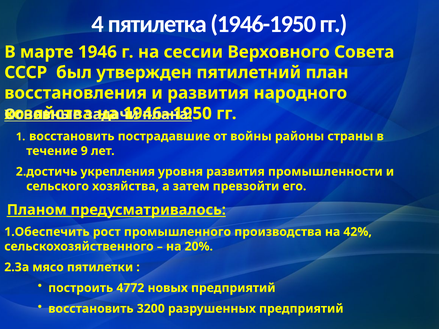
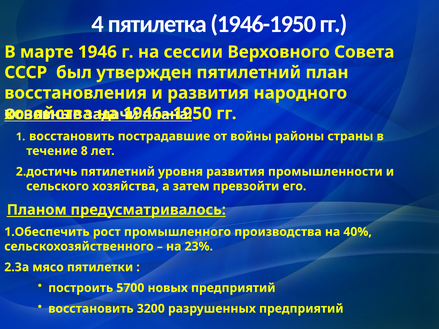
9: 9 -> 8 (84, 151)
укрепления: укрепления -> пятилетний (118, 172)
42%: 42% -> 40% (358, 232)
20%: 20% -> 23% (199, 247)
4772: 4772 -> 5700 (130, 288)
